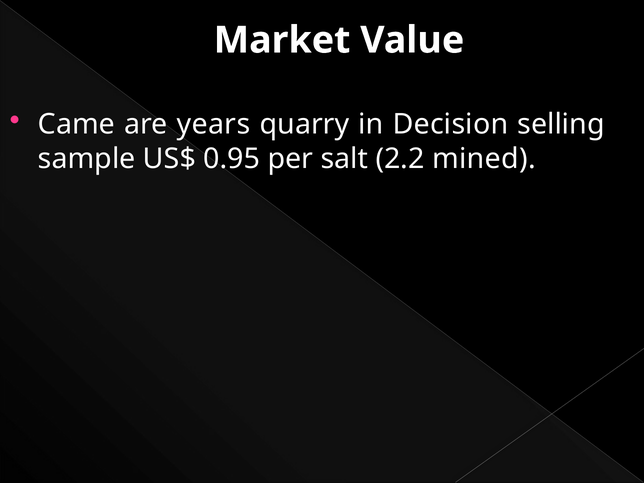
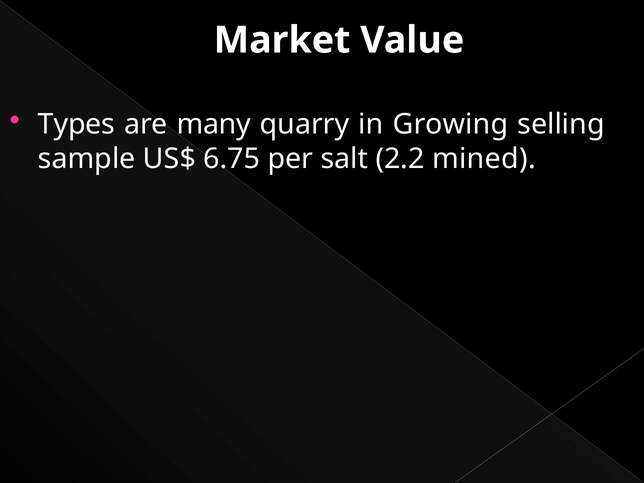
Came: Came -> Types (77, 124)
years: years -> many (214, 124)
Decision: Decision -> Growing (450, 124)
0.95: 0.95 -> 6.75 (232, 159)
